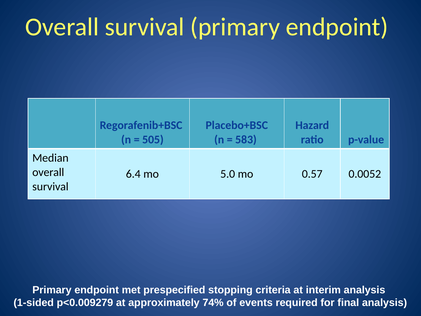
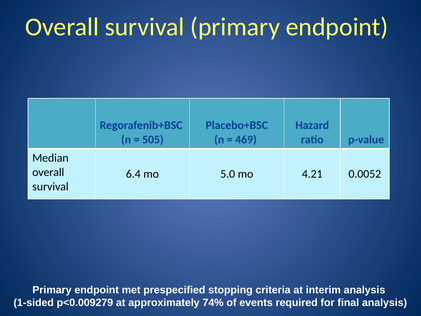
583: 583 -> 469 (246, 139)
0.57: 0.57 -> 4.21 (312, 174)
